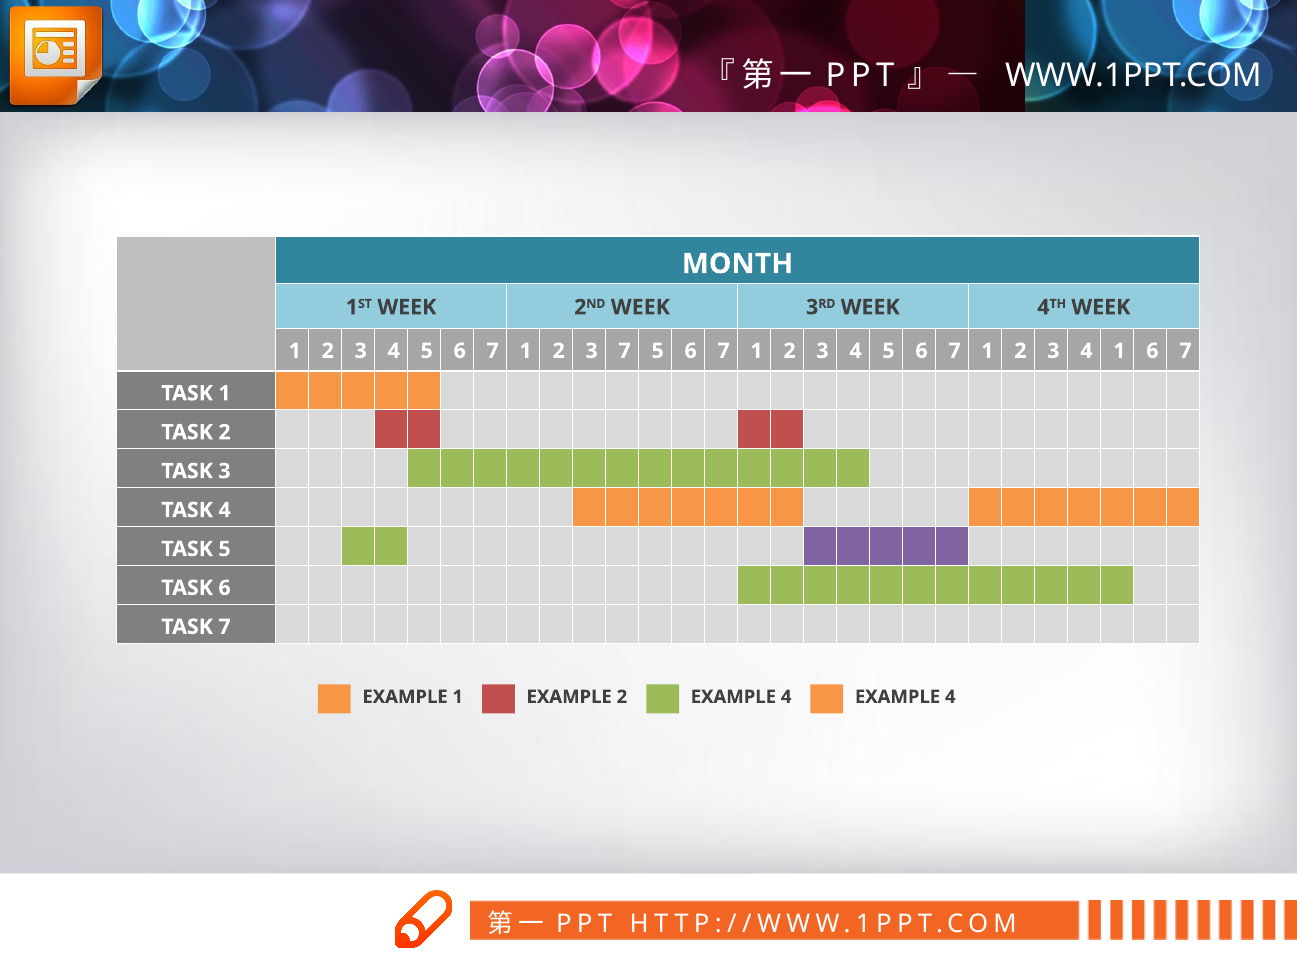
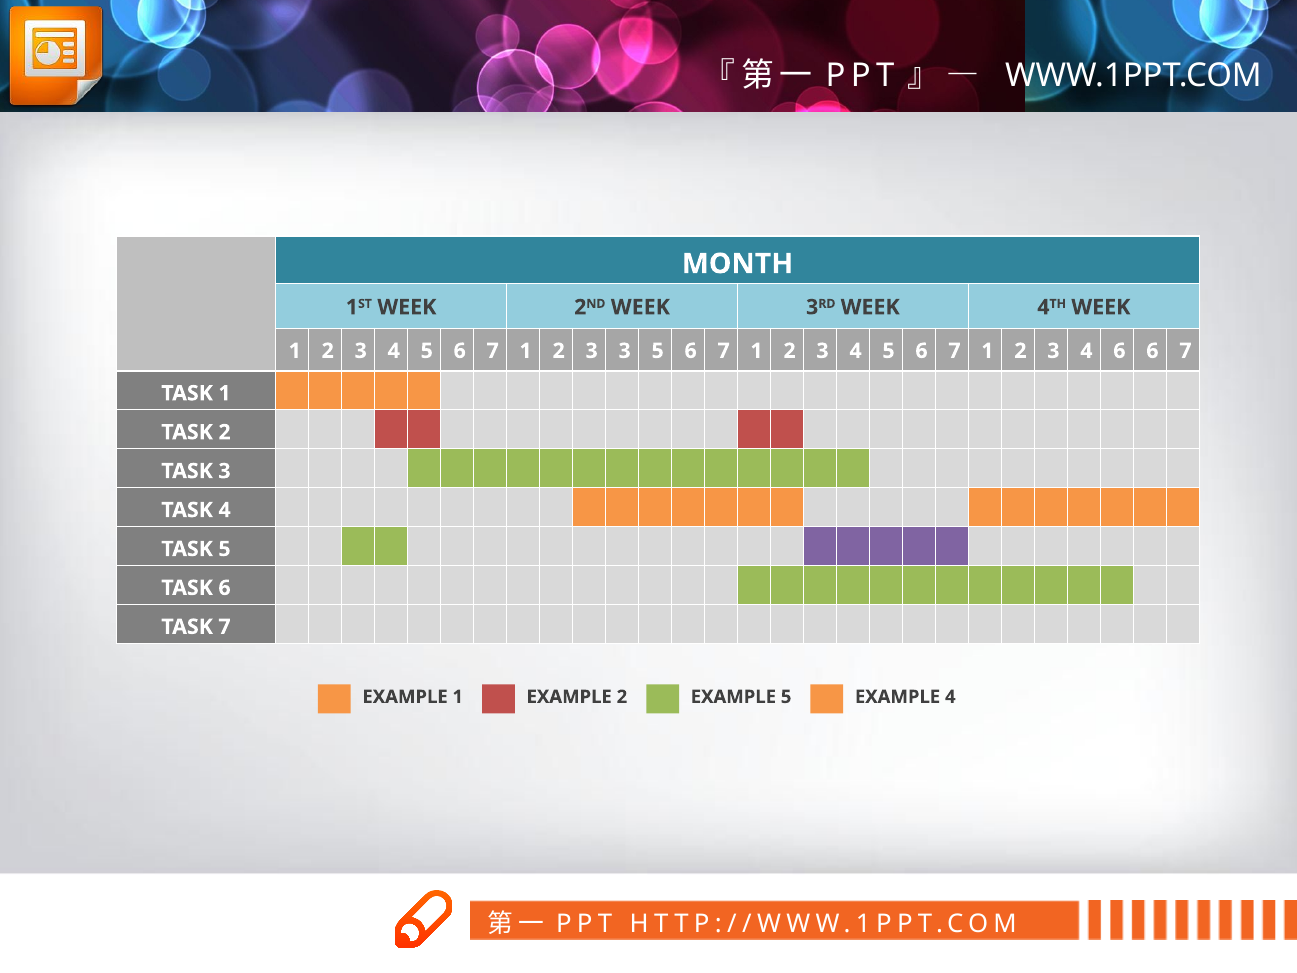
3 7: 7 -> 3 (625, 351)
4 1: 1 -> 6 (1119, 351)
2 EXAMPLE 4: 4 -> 5 (786, 697)
